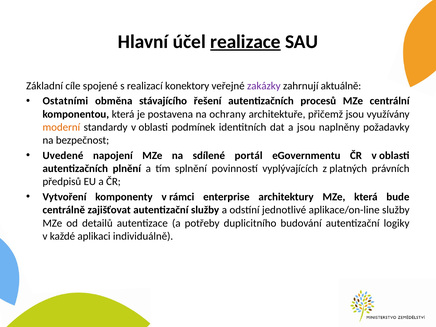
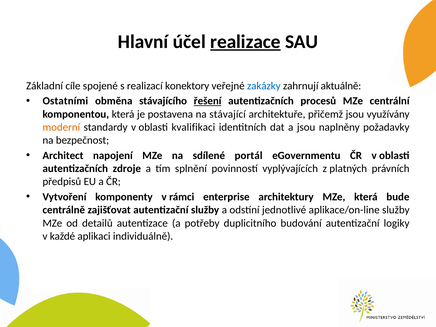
zakázky colour: purple -> blue (264, 86)
řešení underline: none -> present (208, 101)
ochrany: ochrany -> stávající (228, 114)
podmínek: podmínek -> kvalifikaci (193, 127)
Uvedené: Uvedené -> Architect (63, 156)
plnění: plnění -> zdroje (127, 169)
